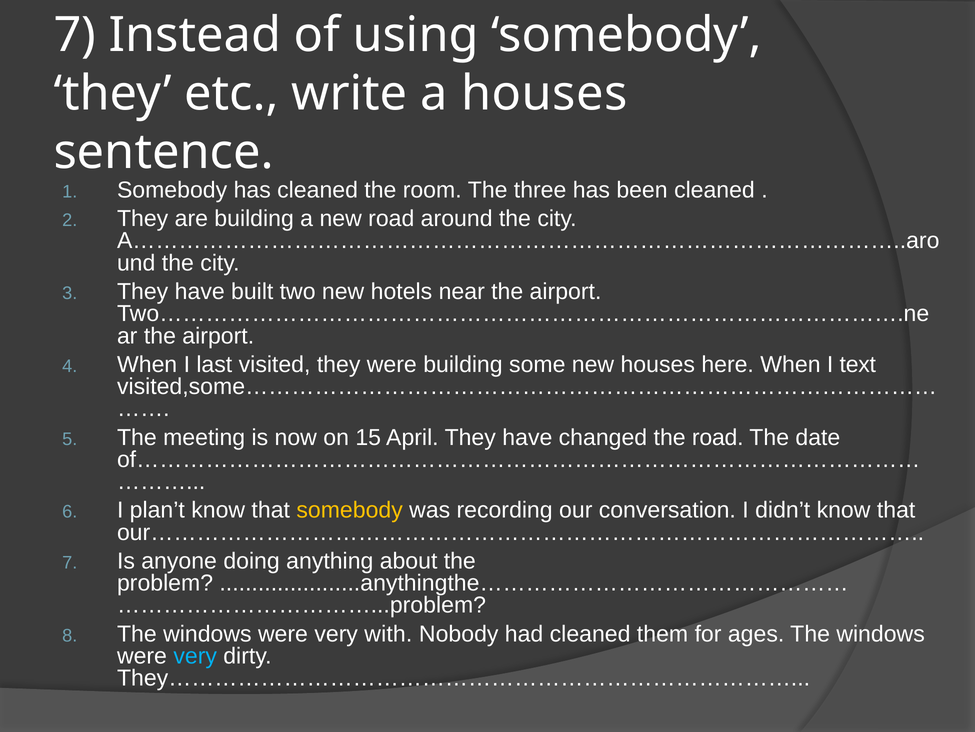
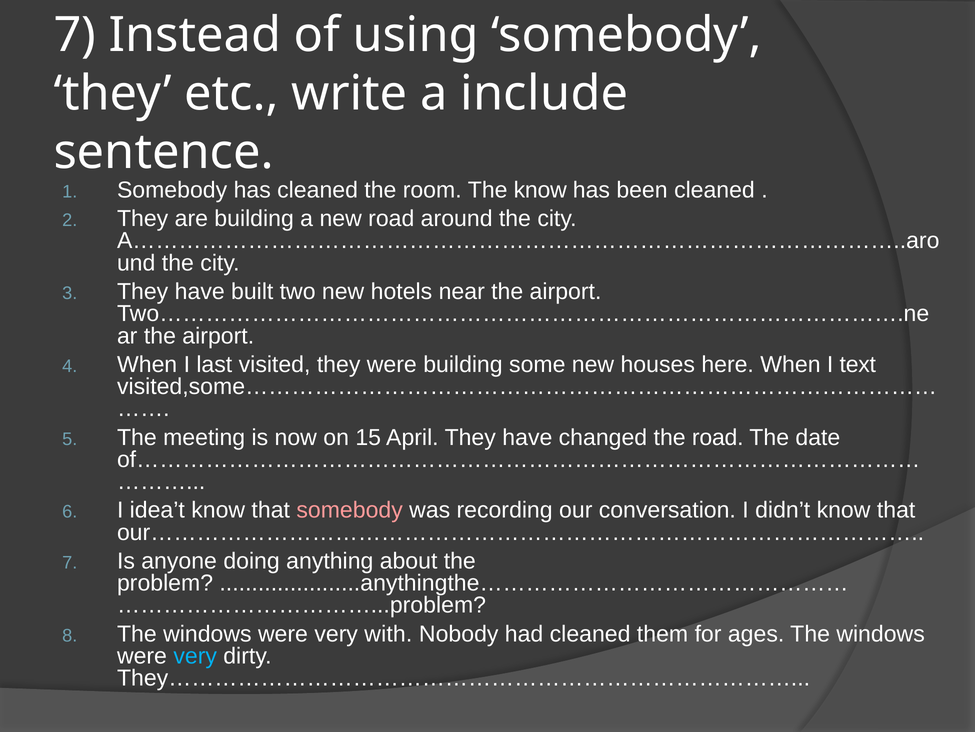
a houses: houses -> include (544, 94)
The three: three -> know (540, 190)
plan’t: plan’t -> idea’t (157, 510)
somebody colour: yellow -> pink (350, 510)
